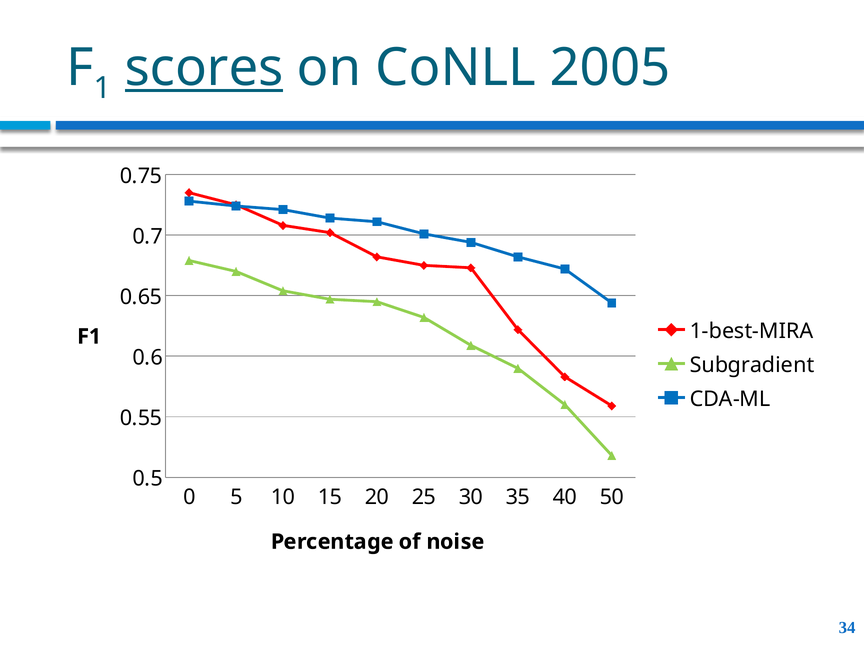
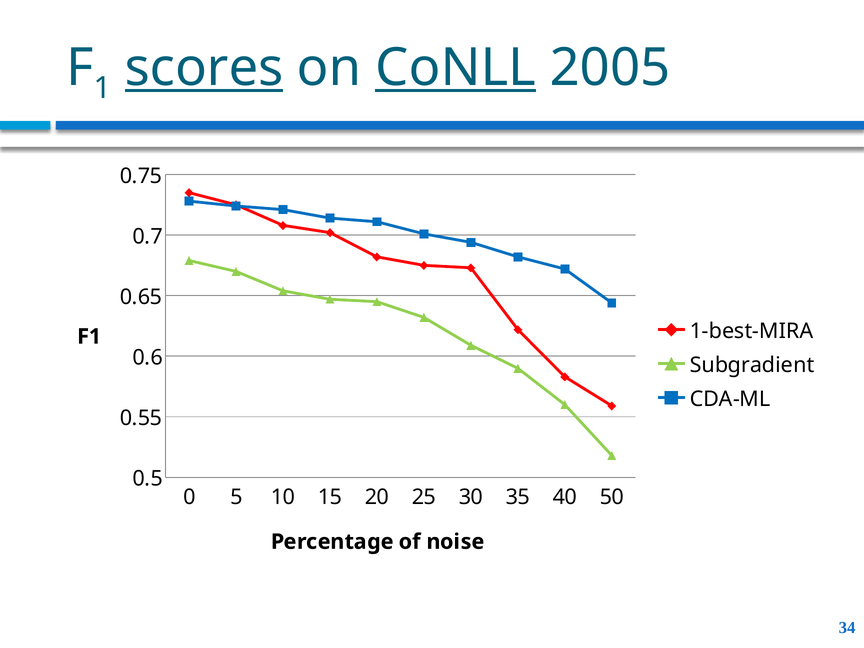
CoNLL underline: none -> present (456, 68)
